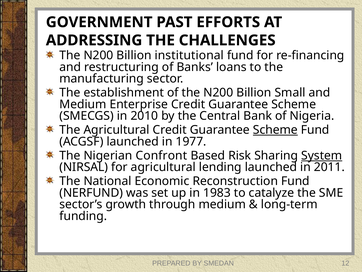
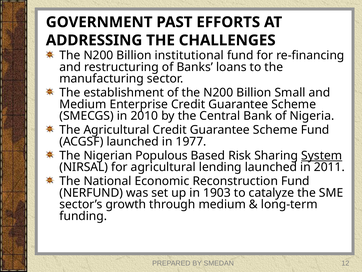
Scheme underline: present -> none (275, 130)
Confront: Confront -> Populous (162, 155)
1983: 1983 -> 1903 (217, 192)
